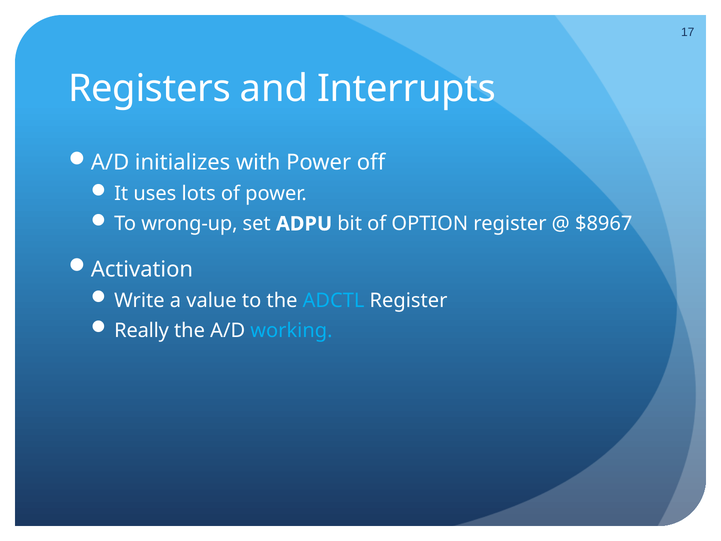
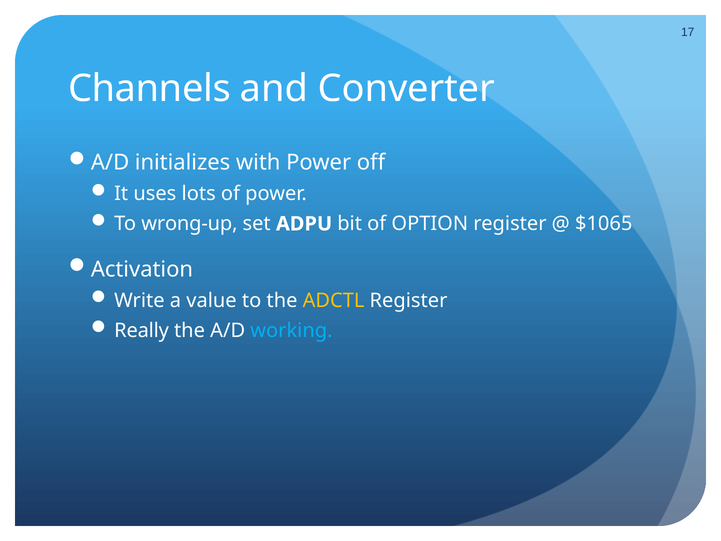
Registers: Registers -> Channels (149, 89)
Interrupts: Interrupts -> Converter (406, 89)
$8967: $8967 -> $1065 (604, 224)
ADCTL colour: light blue -> yellow (334, 300)
